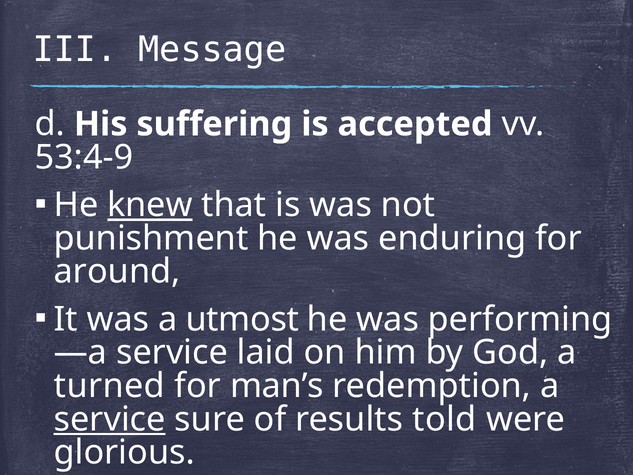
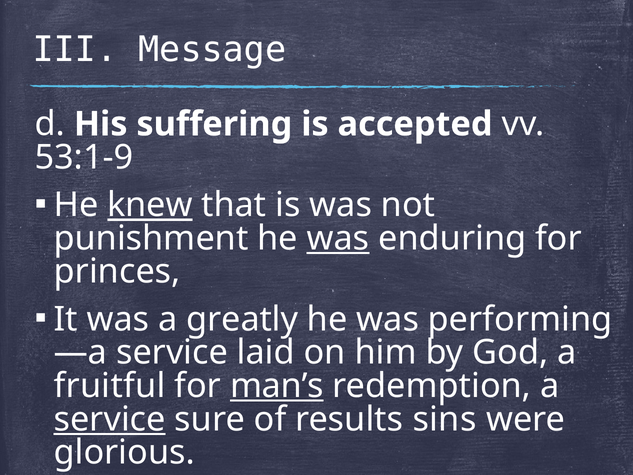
53:4-9: 53:4-9 -> 53:1-9 (84, 157)
was underline: none -> present (338, 238)
around: around -> princes (117, 272)
utmost: utmost -> greatly (242, 319)
turned: turned -> fruitful (110, 386)
man’s underline: none -> present (277, 386)
told: told -> sins (444, 419)
